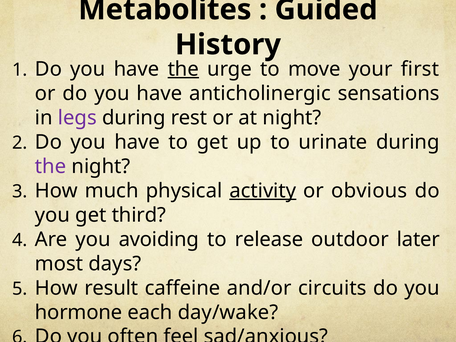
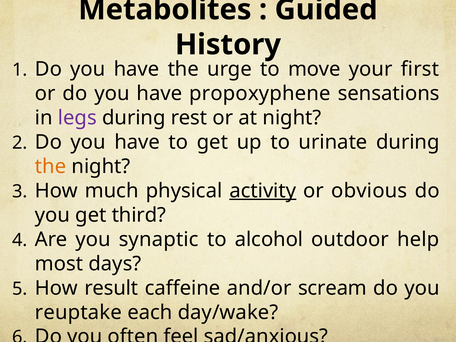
the underline: present -> none (183, 69)
anticholinergic: anticholinergic -> propoxyphene (260, 93)
the colour: purple -> orange (51, 166)
avoiding: avoiding -> synaptic (159, 239)
release: release -> alcohol (269, 239)
later: later -> help (418, 239)
circuits: circuits -> scream (332, 288)
hormone: hormone -> reuptake (78, 312)
